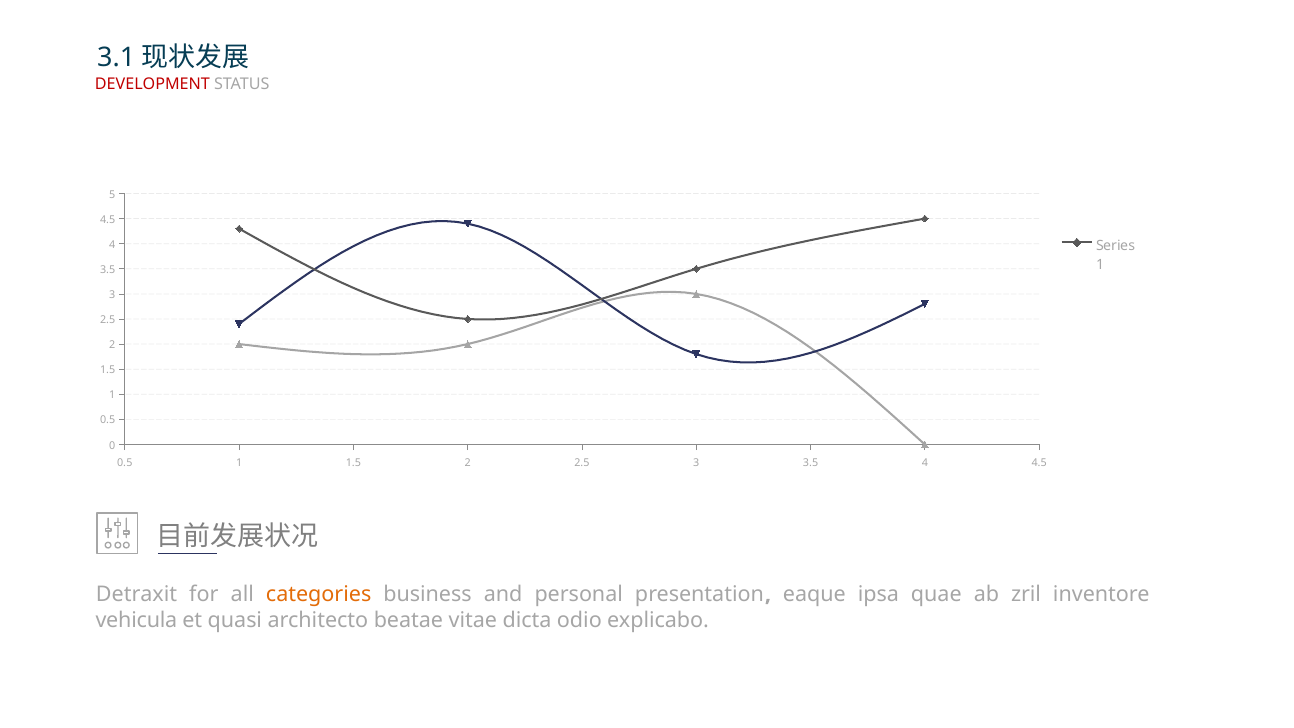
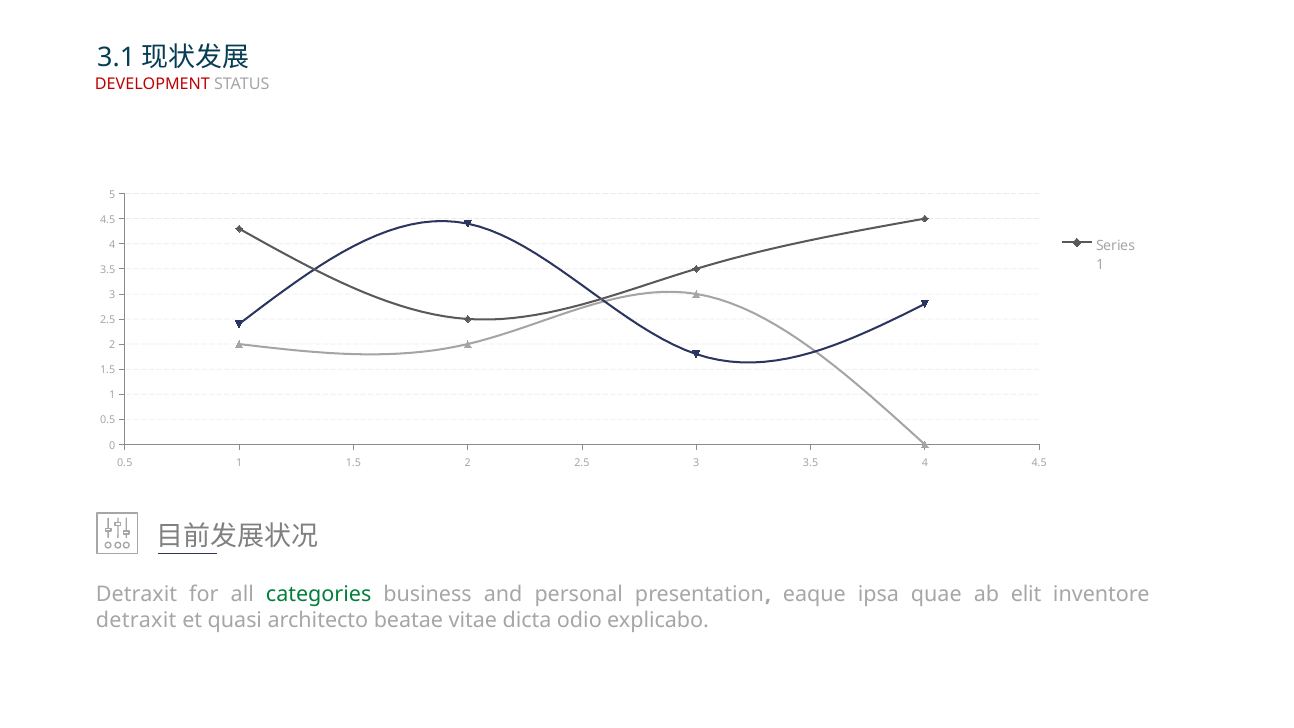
categories colour: orange -> green (319, 594)
zril: zril -> elit (1026, 594)
vehicula: vehicula -> detraxit (136, 620)
